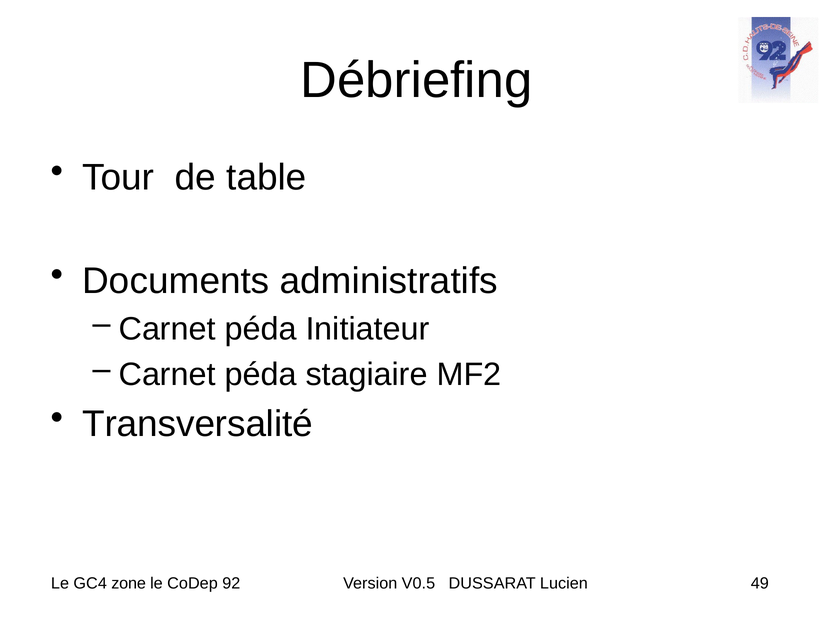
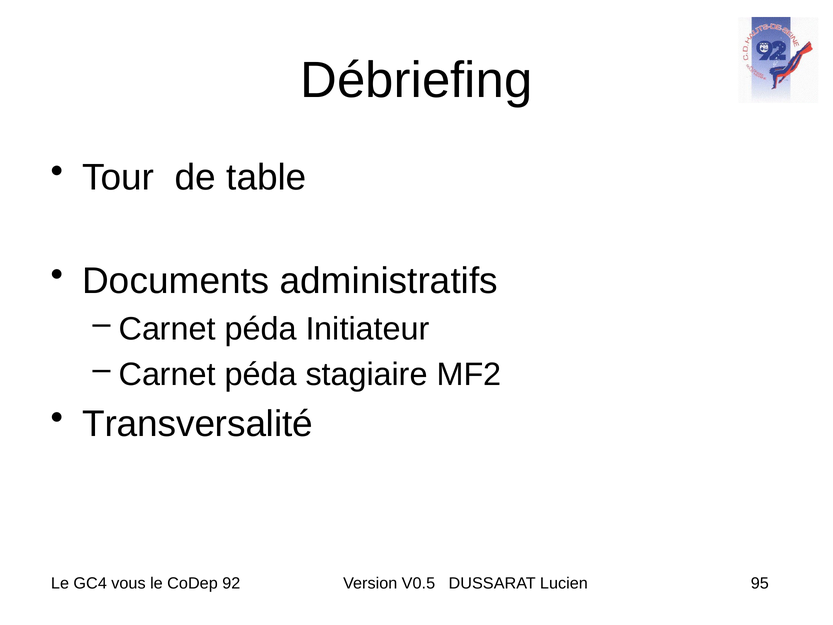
zone: zone -> vous (128, 583)
49: 49 -> 95 (760, 583)
